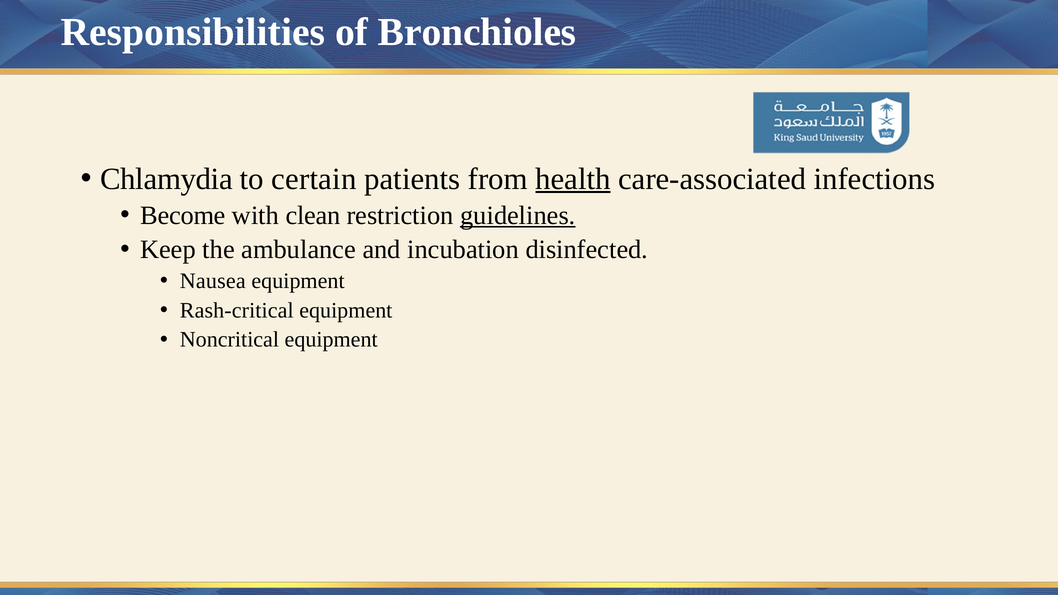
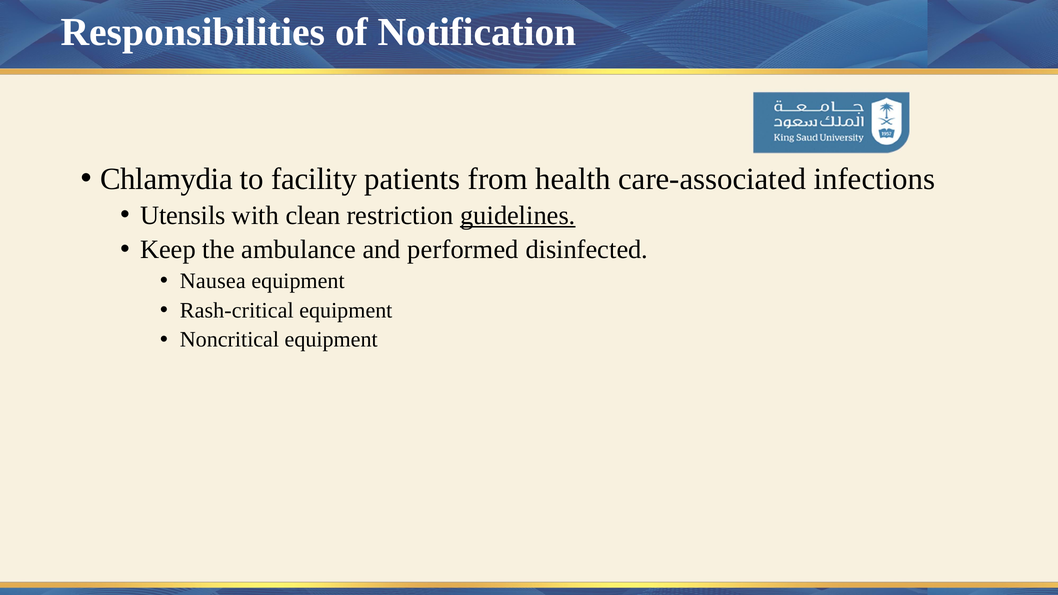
Bronchioles: Bronchioles -> Notification (477, 32)
certain: certain -> facility (314, 179)
health underline: present -> none (573, 179)
Become: Become -> Utensils (183, 215)
incubation: incubation -> performed (463, 249)
